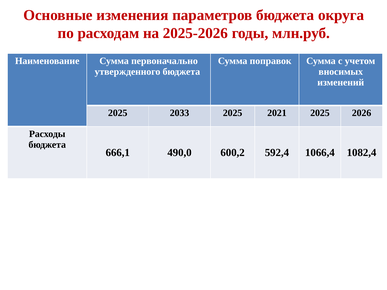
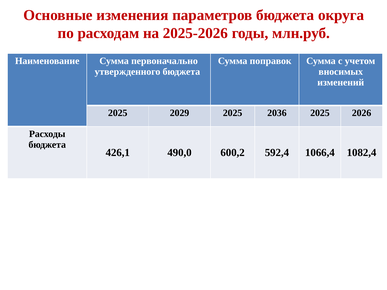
2033: 2033 -> 2029 (180, 113)
2021: 2021 -> 2036 (277, 113)
666,1: 666,1 -> 426,1 (118, 153)
